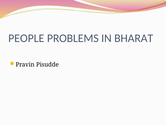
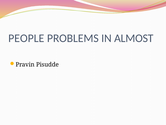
BHARAT: BHARAT -> ALMOST (134, 38)
